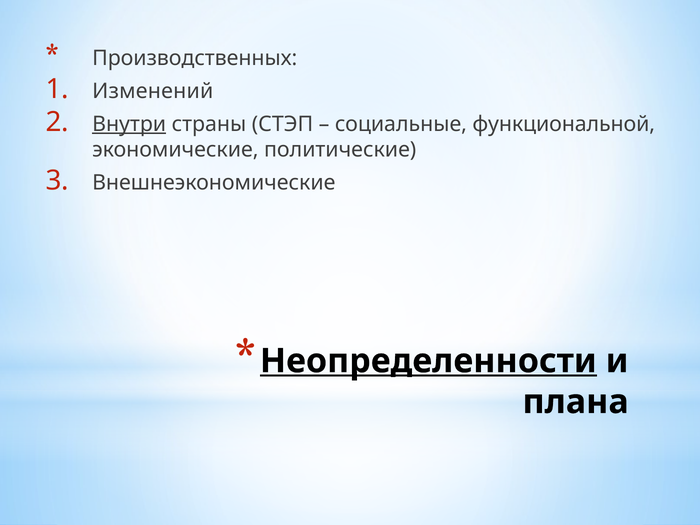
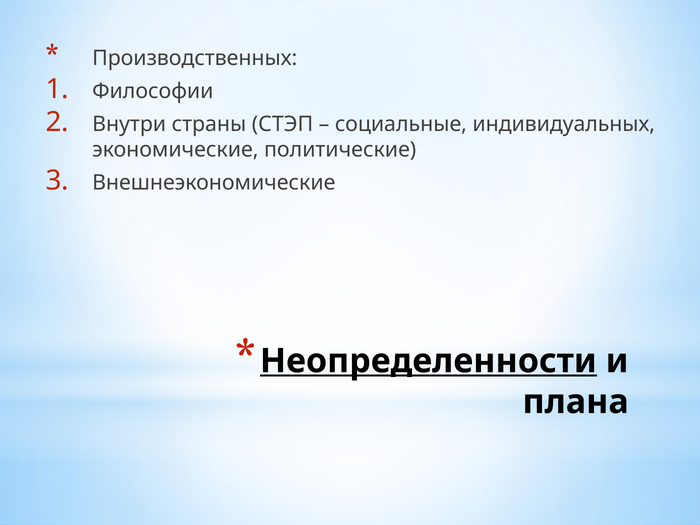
Изменений: Изменений -> Философии (153, 91)
Внутри underline: present -> none (129, 124)
функциональной: функциональной -> индивидуальных (564, 124)
